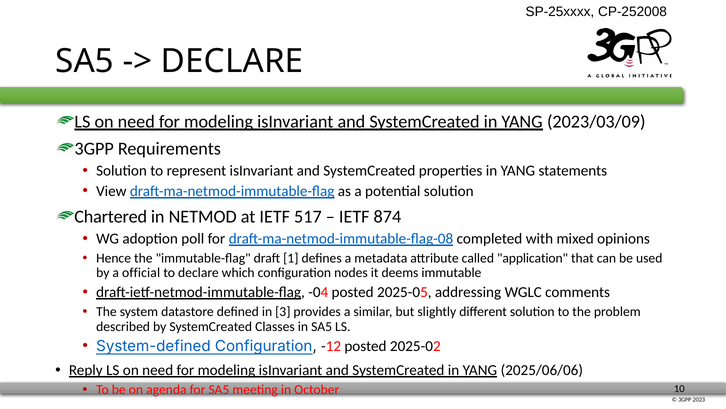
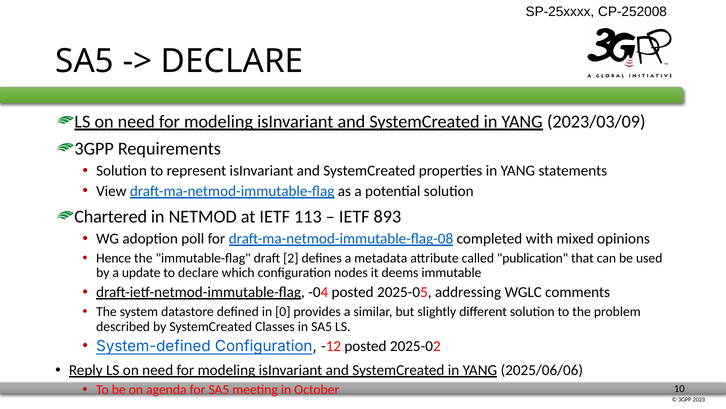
517: 517 -> 113 (308, 216)
874: 874 -> 893 (387, 216)
1: 1 -> 2 (291, 258)
application: application -> publication (533, 258)
official: official -> update (141, 272)
3: 3 -> 0 (283, 311)
